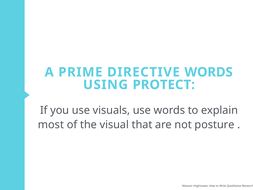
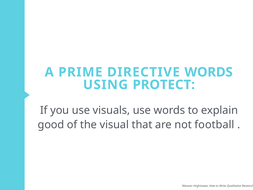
most: most -> good (51, 125)
posture: posture -> football (214, 125)
